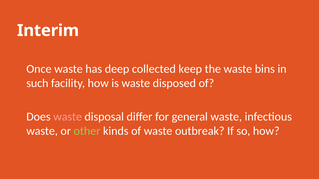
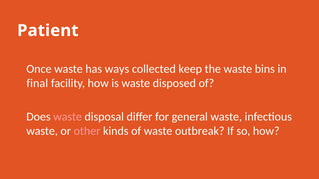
Interim: Interim -> Patient (48, 31)
deep: deep -> ways (117, 69)
such: such -> final (37, 83)
other colour: light green -> pink (87, 131)
